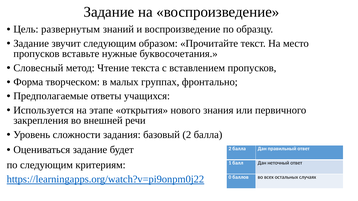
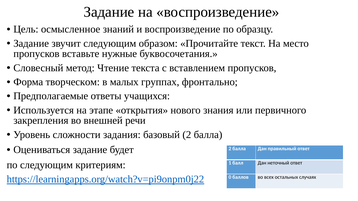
развернутым: развернутым -> осмысленное (71, 29)
